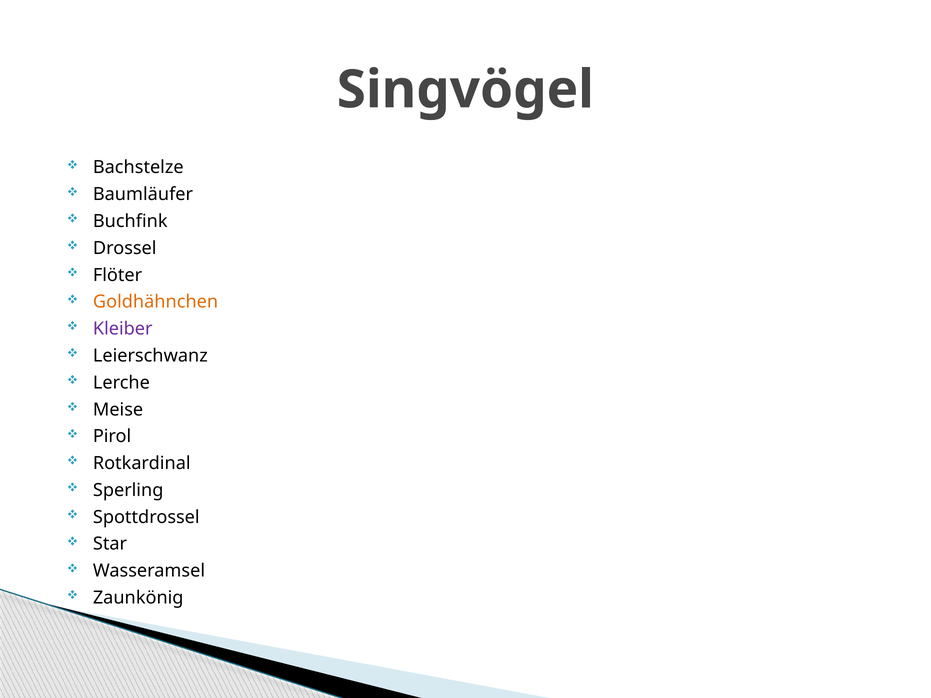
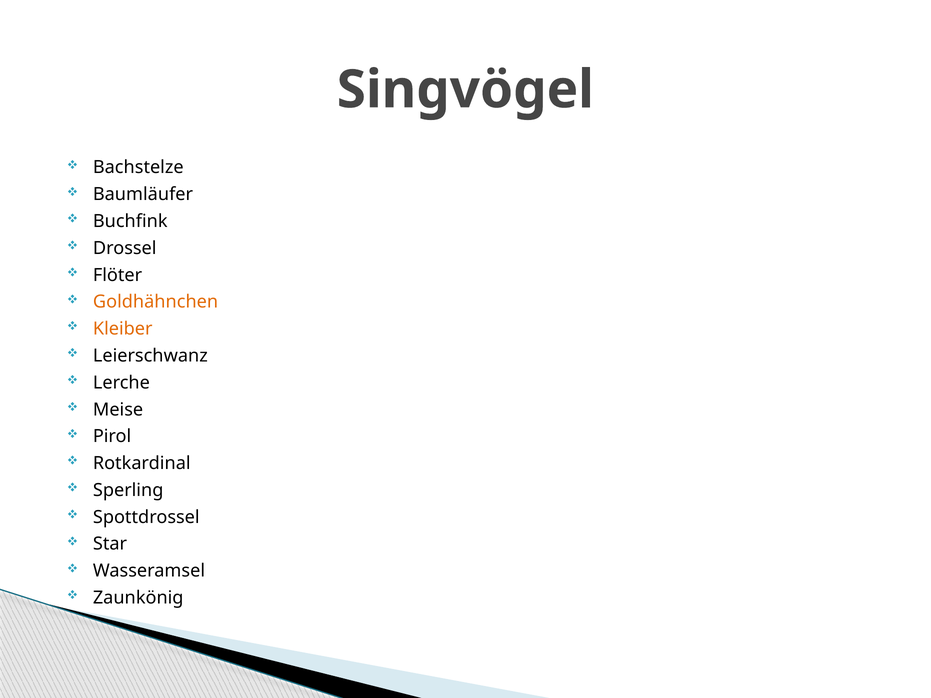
Kleiber colour: purple -> orange (123, 329)
